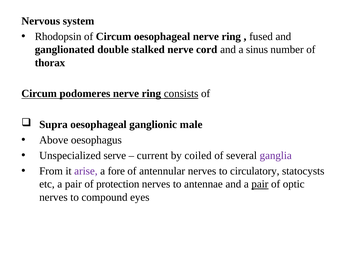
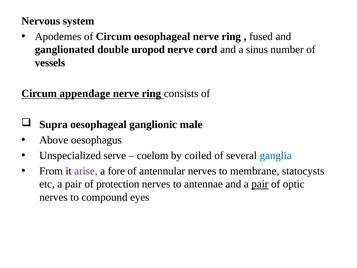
Rhodopsin: Rhodopsin -> Apodemes (58, 36)
stalked: stalked -> uropod (148, 50)
thorax: thorax -> vessels (50, 63)
podomeres: podomeres -> appendage (85, 94)
consists underline: present -> none (181, 94)
current: current -> coelom (153, 155)
ganglia colour: purple -> blue (276, 155)
circulatory: circulatory -> membrane (255, 171)
